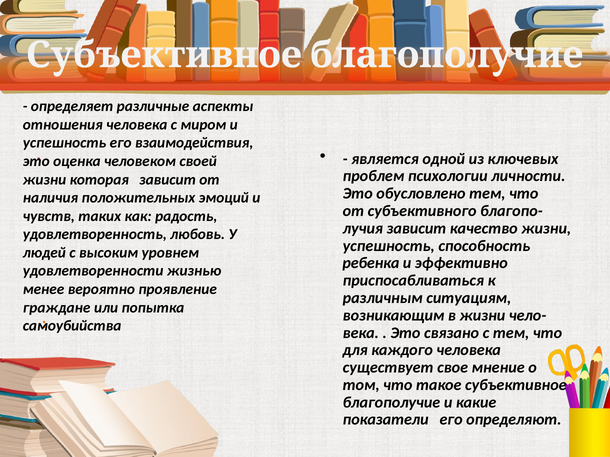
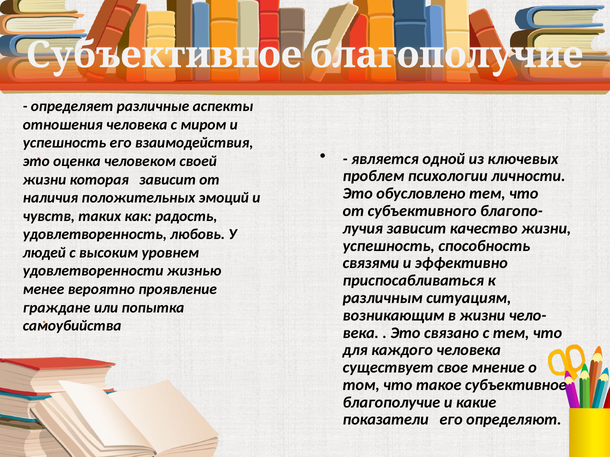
ребенка: ребенка -> связями (371, 263)
